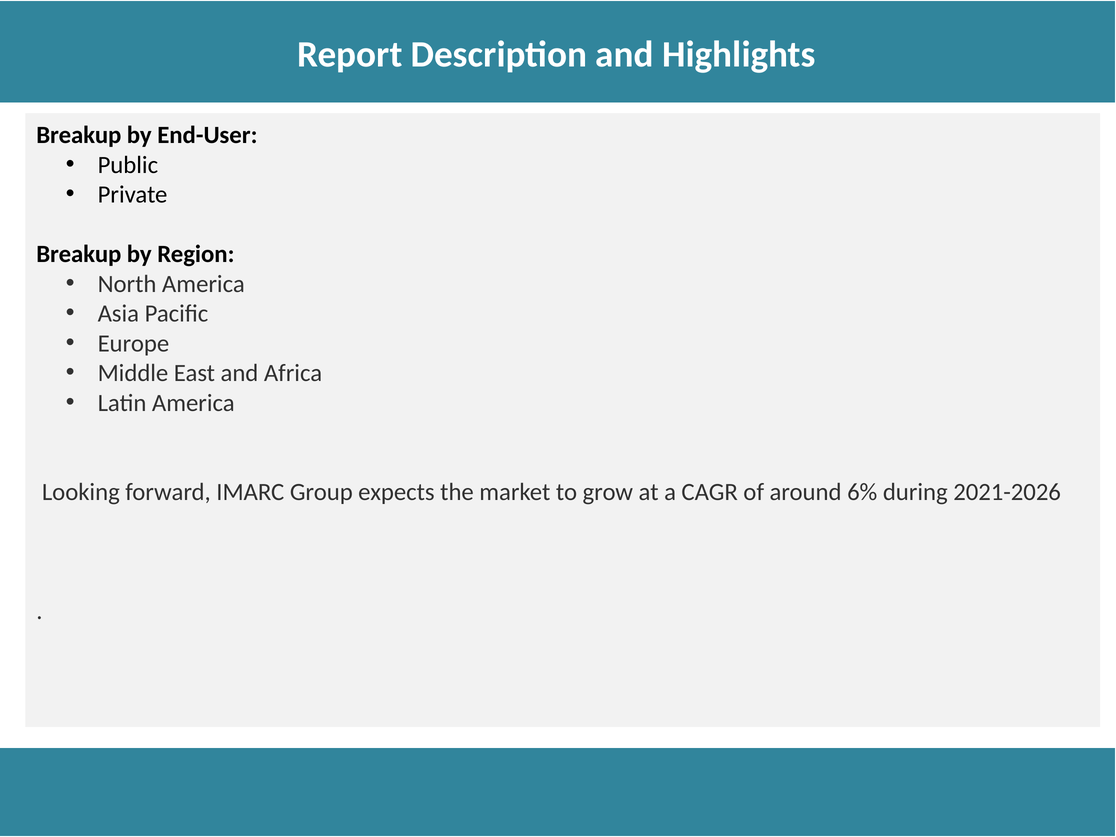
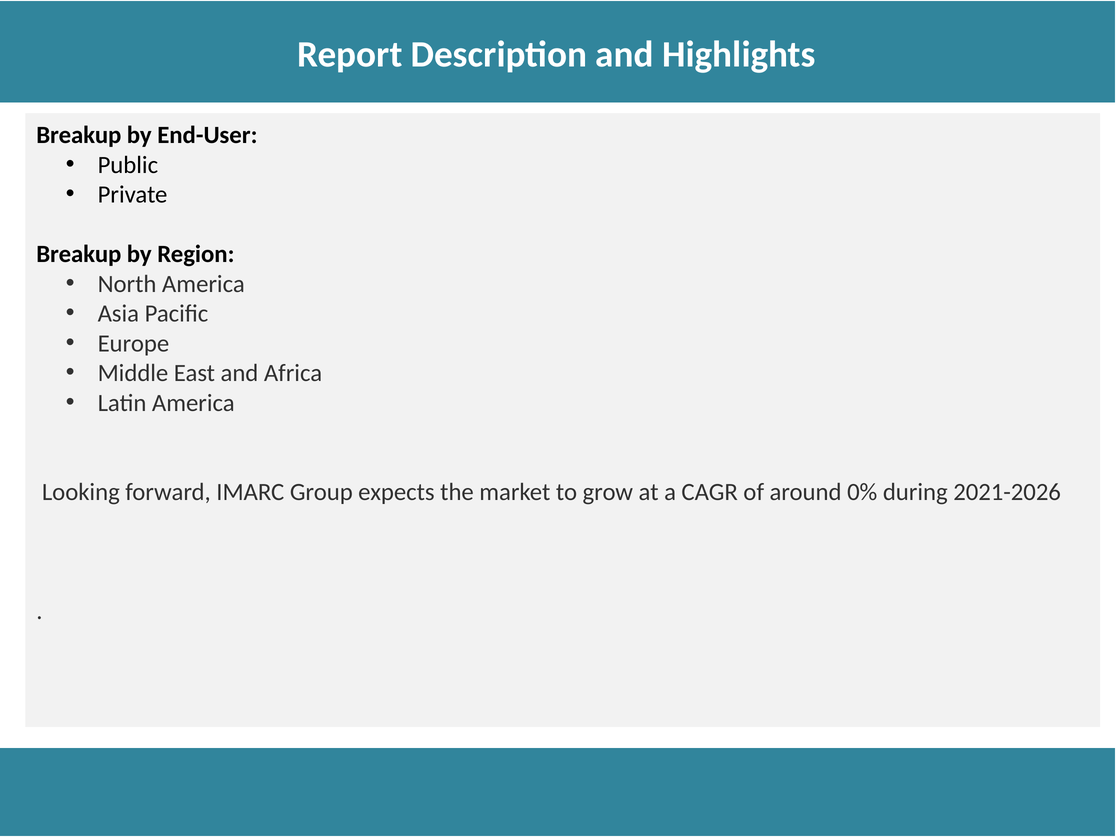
6%: 6% -> 0% (862, 492)
